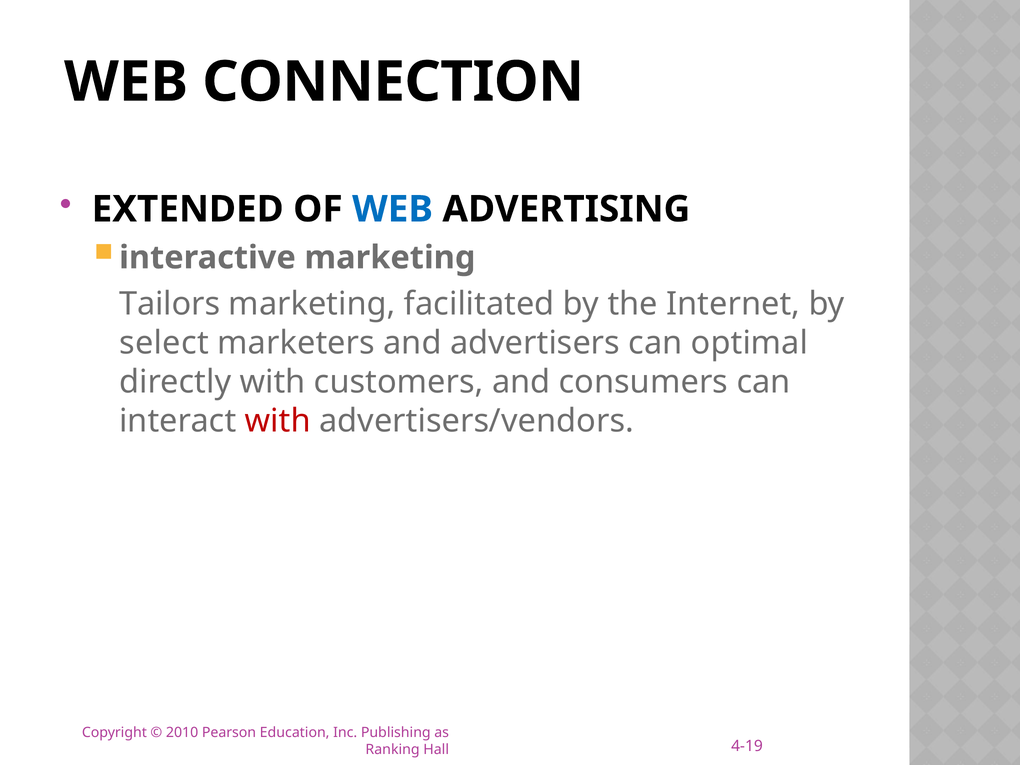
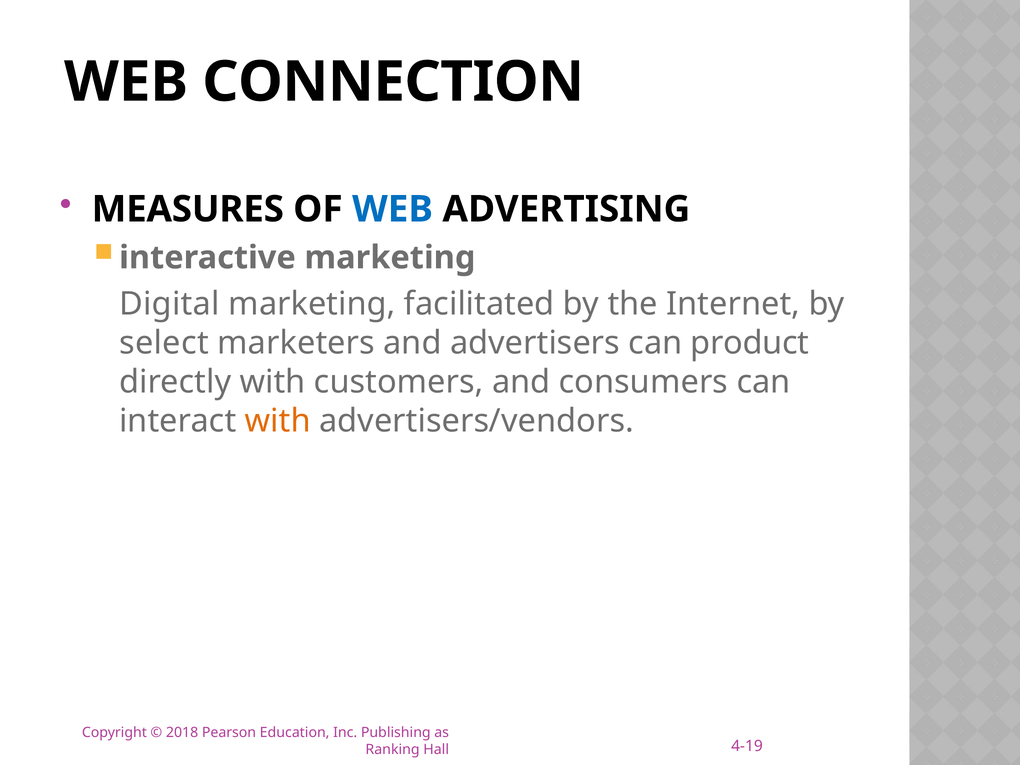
EXTENDED: EXTENDED -> MEASURES (188, 209)
Tailors: Tailors -> Digital (169, 304)
optimal: optimal -> product (750, 343)
with colour: red -> orange (278, 421)
2010: 2010 -> 2018 (182, 732)
